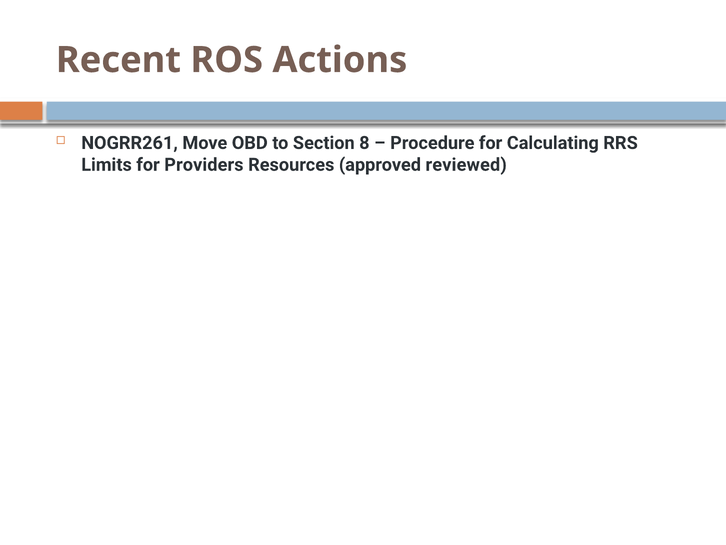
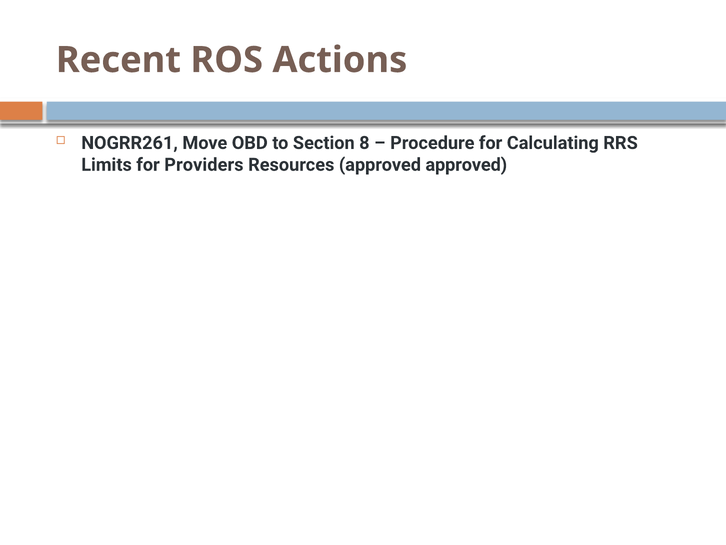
approved reviewed: reviewed -> approved (466, 165)
